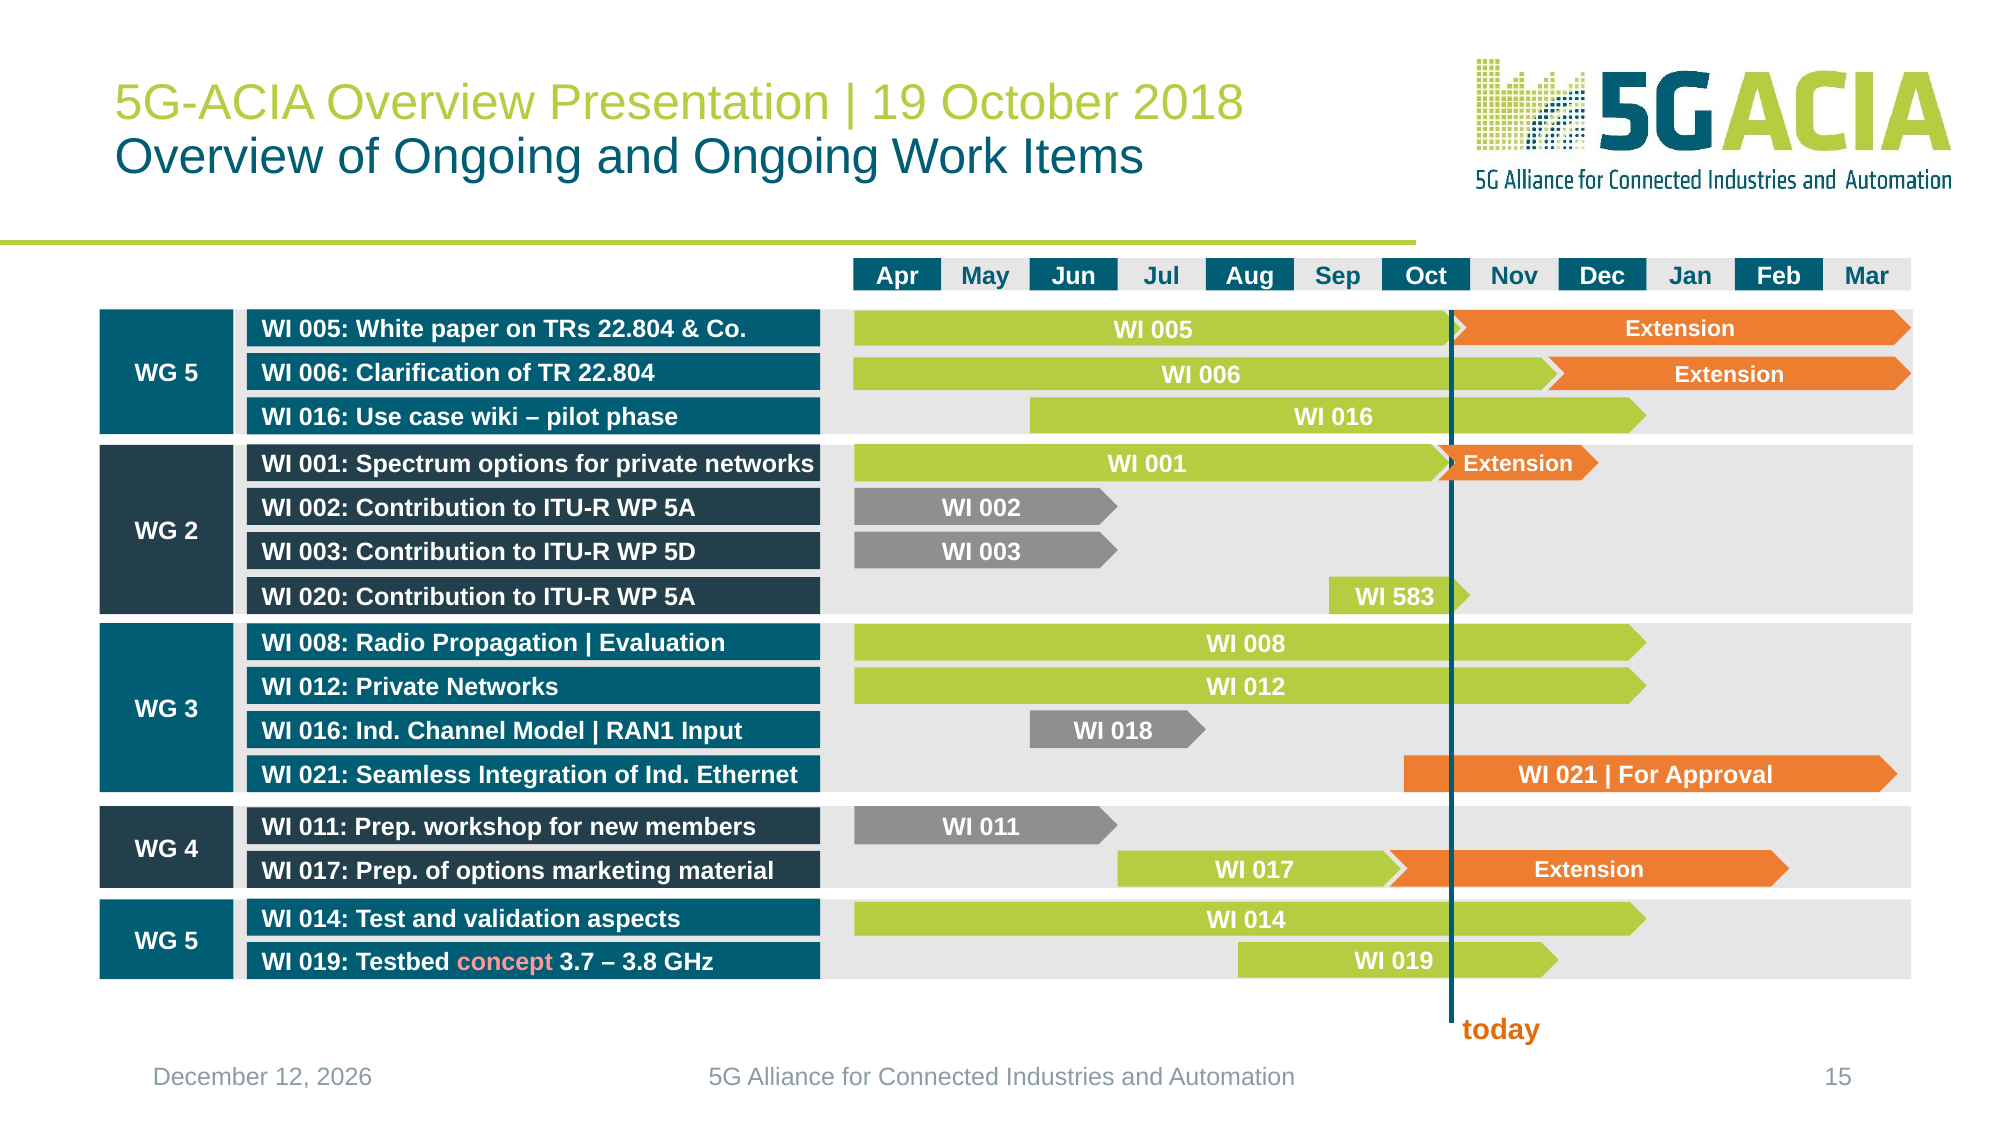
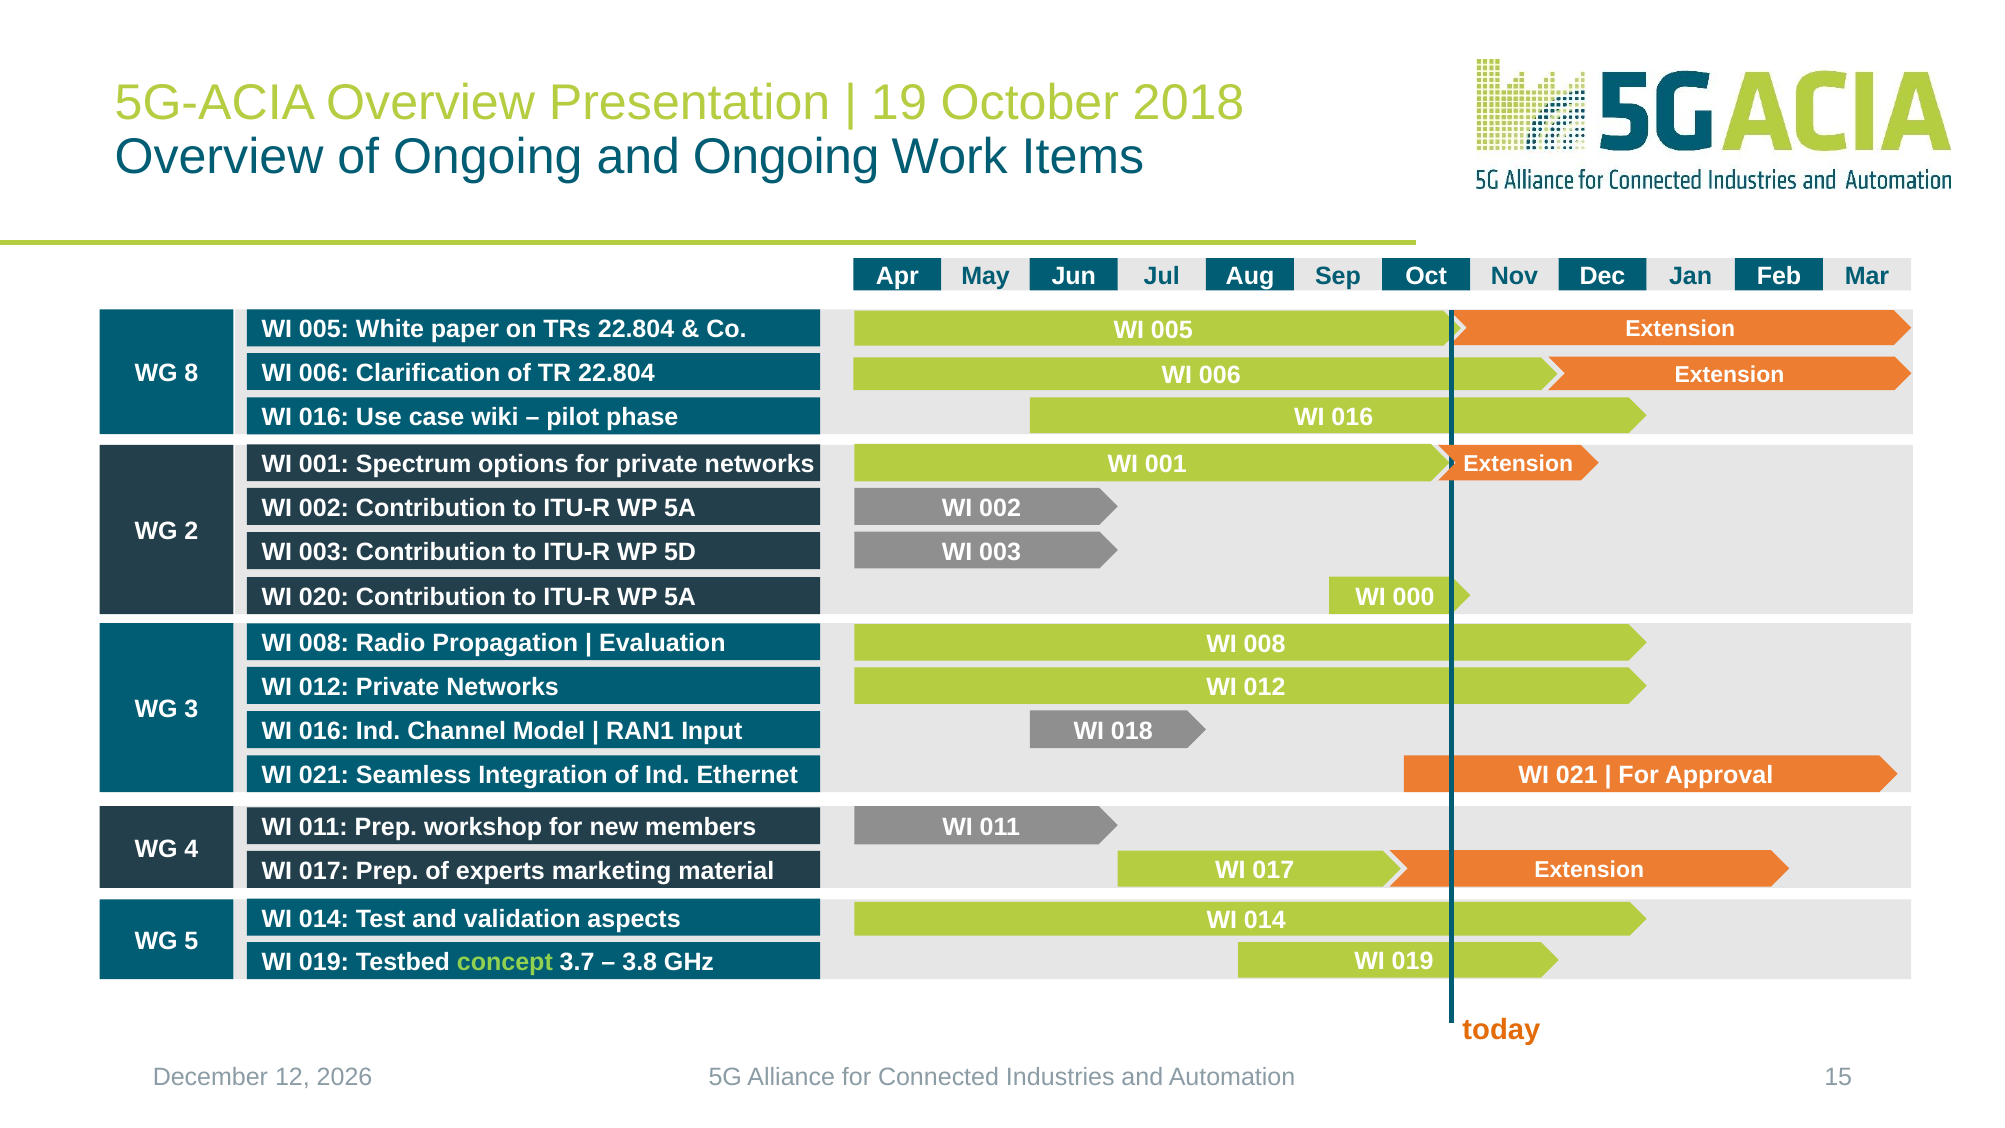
5: 5 -> 8 (191, 374)
583: 583 -> 000 (1414, 597)
of options: options -> experts (500, 871)
concept colour: pink -> light green (505, 962)
